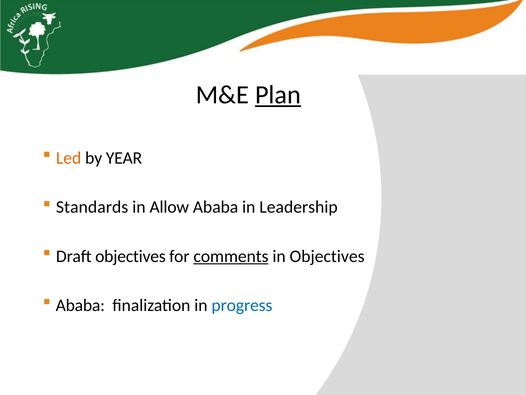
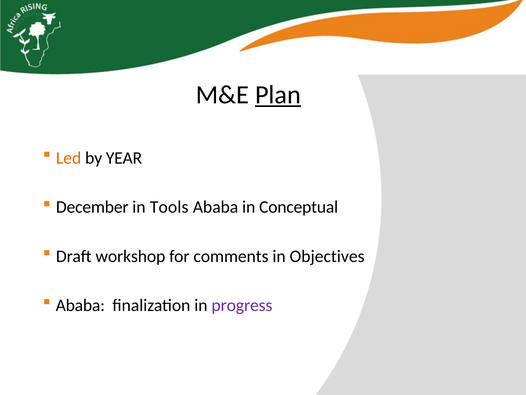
Standards: Standards -> December (92, 207)
Allow: Allow -> Tools (169, 207)
Leadership: Leadership -> Conceptual (299, 207)
Draft objectives: objectives -> workshop (130, 256)
comments underline: present -> none (231, 256)
progress colour: blue -> purple (242, 305)
